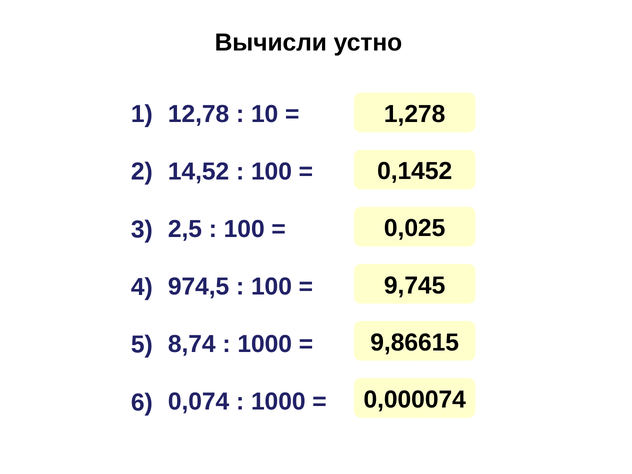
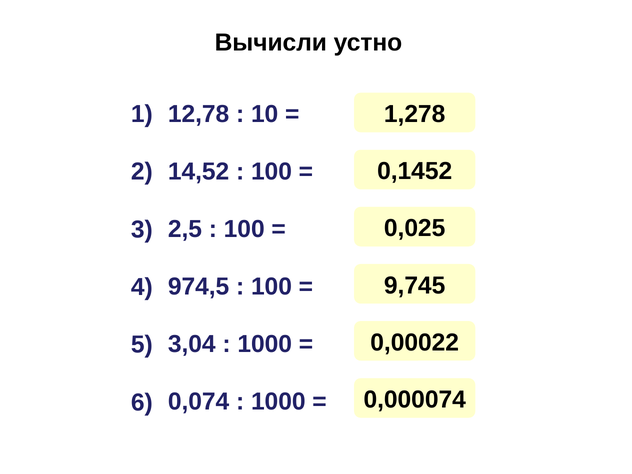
9,86615: 9,86615 -> 0,00022 (415, 343)
8,74: 8,74 -> 3,04 (192, 344)
